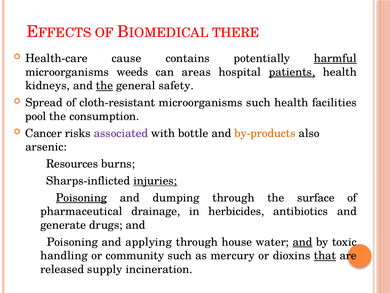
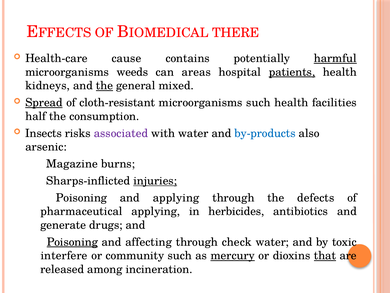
safety: safety -> mixed (176, 86)
Spread underline: none -> present (44, 102)
pool: pool -> half (36, 116)
Cancer: Cancer -> Insects (44, 133)
with bottle: bottle -> water (193, 133)
by-products colour: orange -> blue (265, 133)
Resources: Resources -> Magazine (72, 164)
Poisoning underline: present -> none (81, 197)
and dumping: dumping -> applying (176, 197)
surface: surface -> defects (316, 197)
pharmaceutical drainage: drainage -> applying (156, 211)
Poisoning underline: none -> present (72, 242)
applying: applying -> affecting (149, 242)
house: house -> check (237, 242)
and underline: present -> none (302, 242)
handling: handling -> interfere (64, 255)
mercury underline: none -> present (233, 255)
supply: supply -> among (105, 269)
